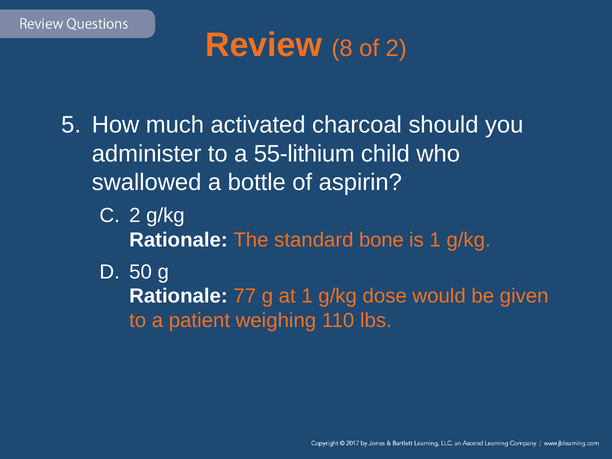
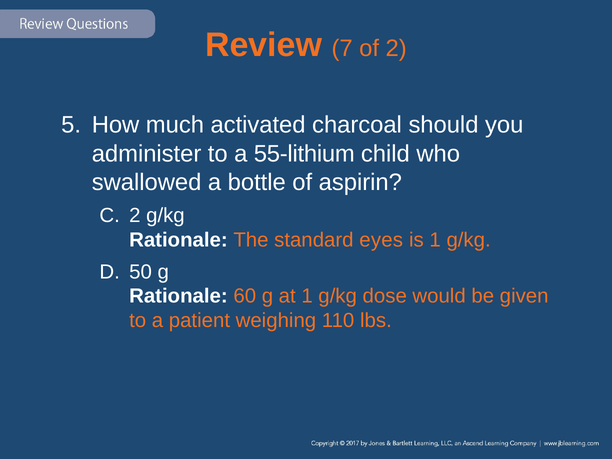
8: 8 -> 7 (342, 48)
bone: bone -> eyes (381, 240)
77: 77 -> 60 (245, 296)
